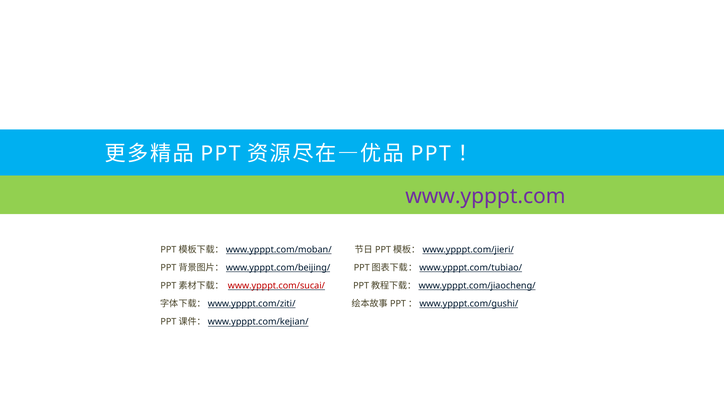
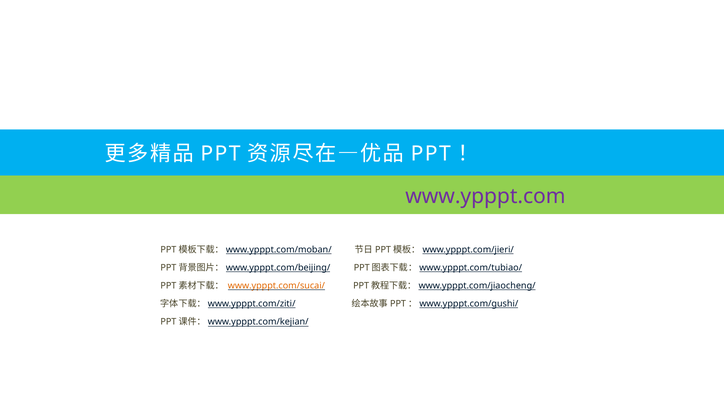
www.ypppt.com/sucai/ colour: red -> orange (276, 286)
